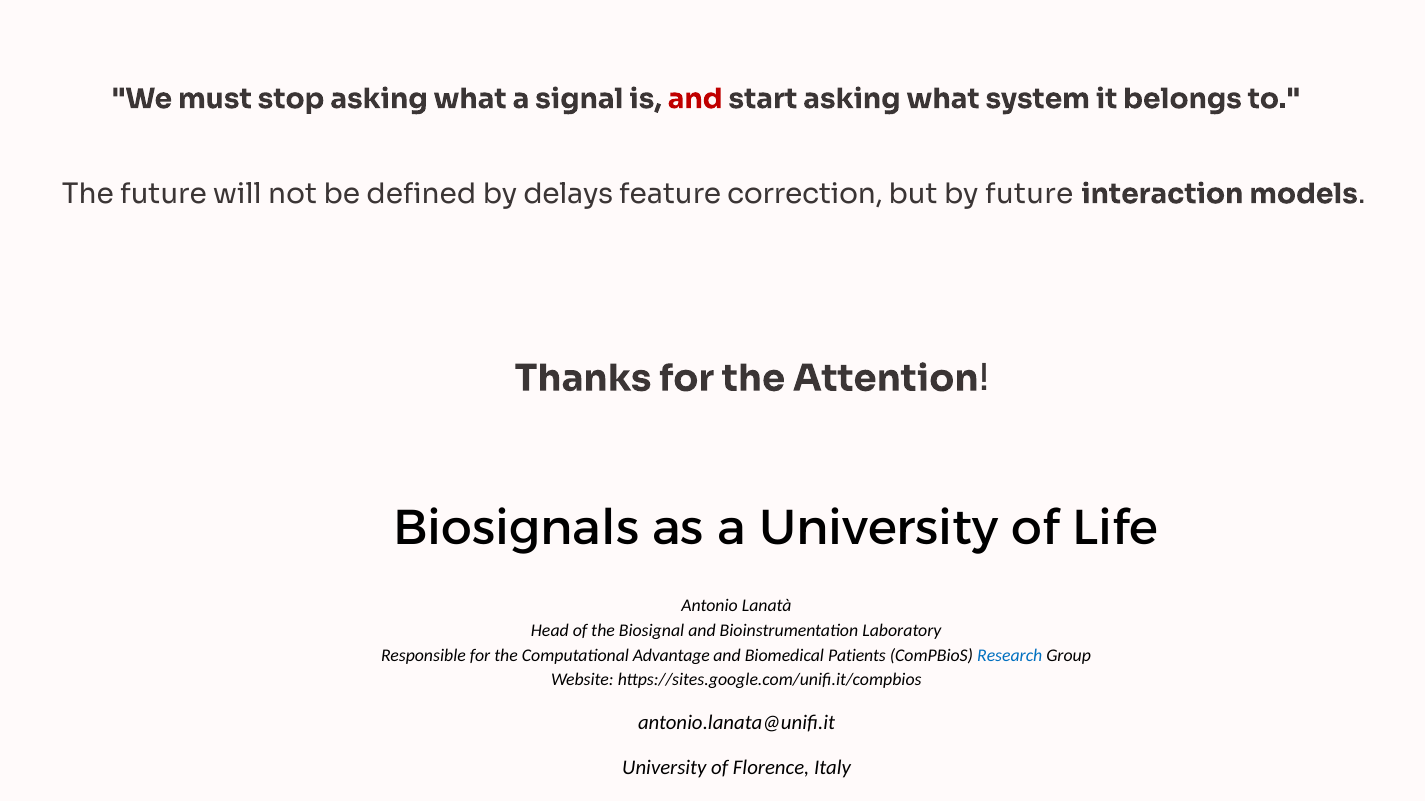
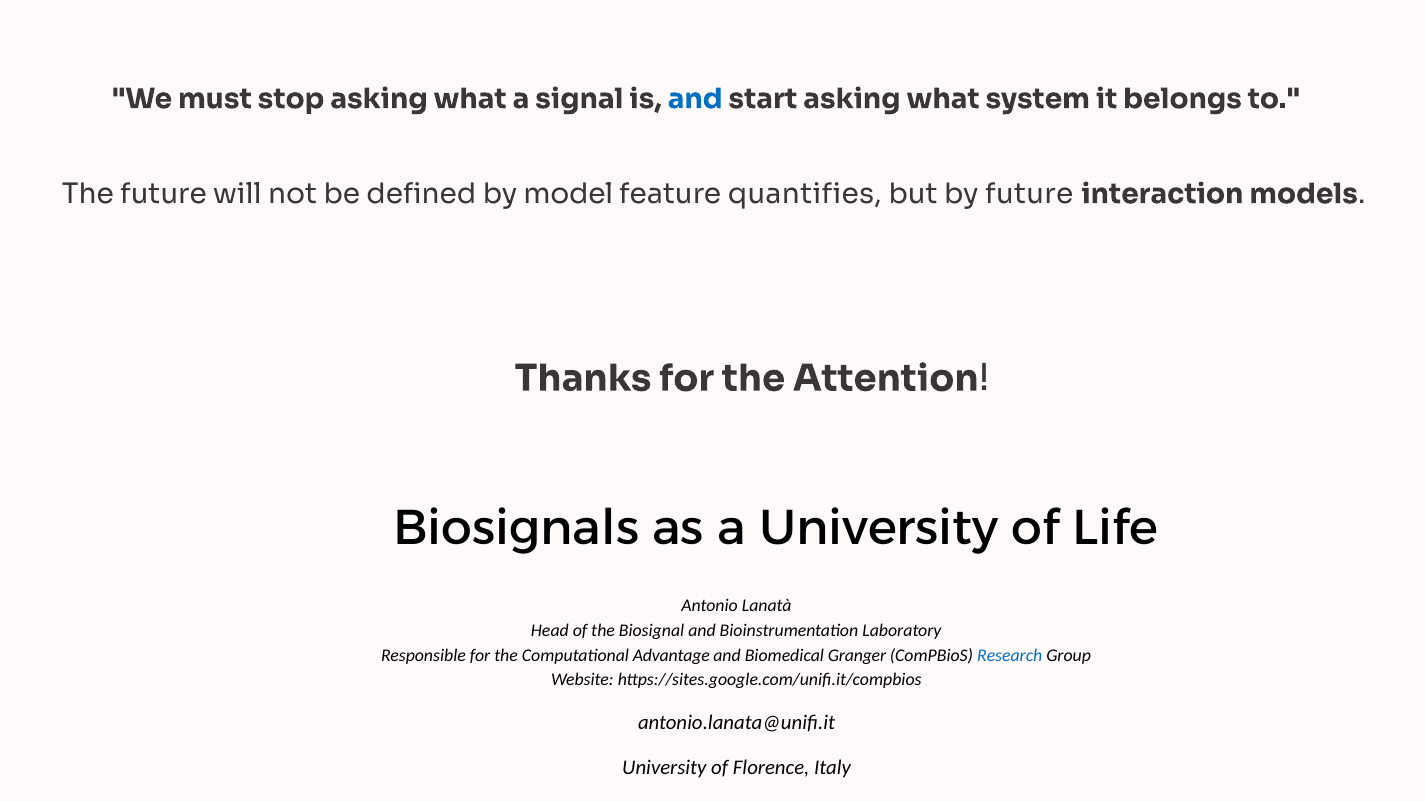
and colour: red -> blue (695, 99)
delays: delays -> model (568, 194)
correction: correction -> quantifies (805, 194)
Patients: Patients -> Granger (857, 656)
